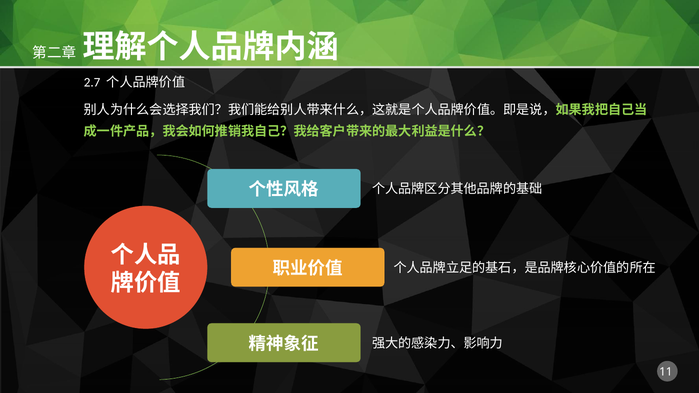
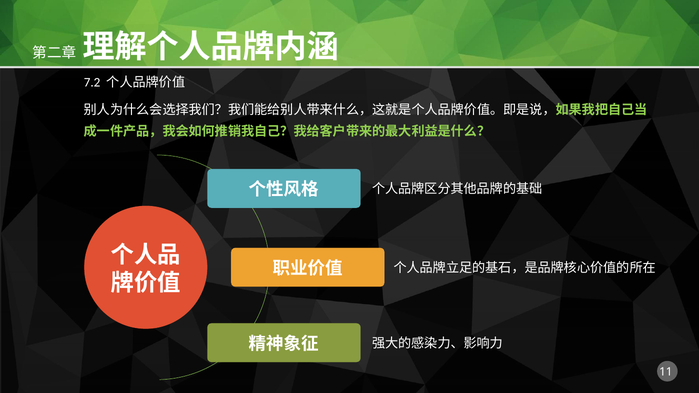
2.7: 2.7 -> 7.2 (92, 83)
